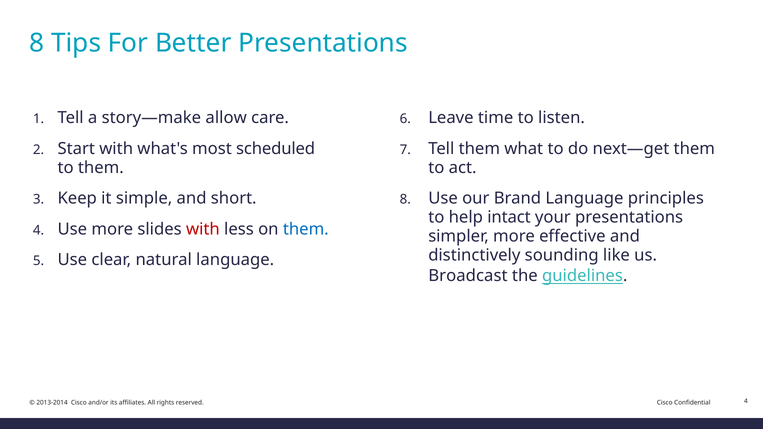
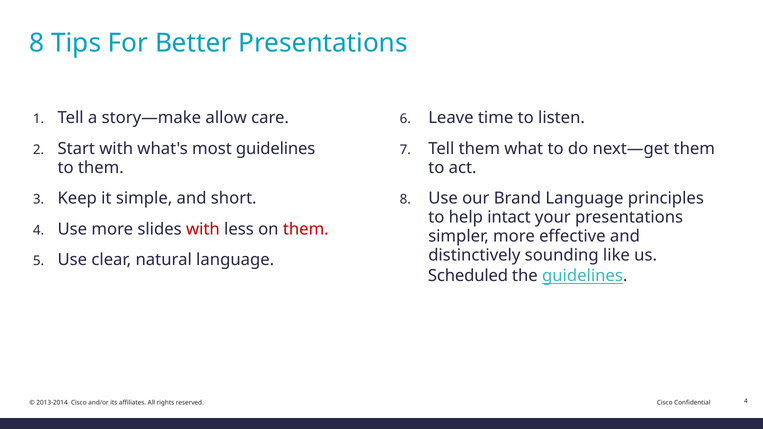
most scheduled: scheduled -> guidelines (276, 149)
them colour: blue -> red (306, 229)
Broadcast: Broadcast -> Scheduled (468, 276)
